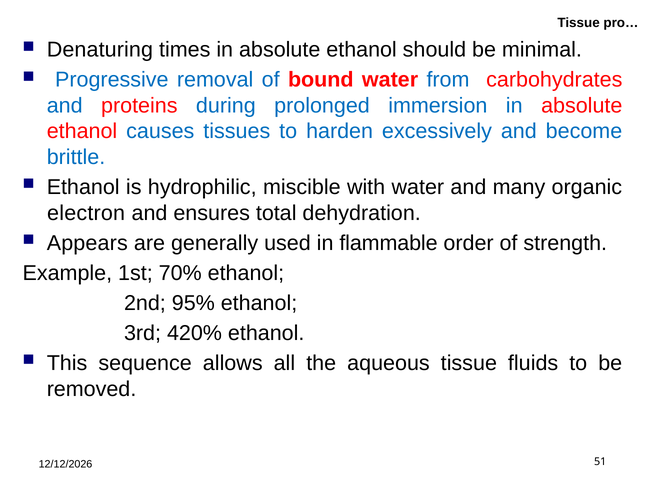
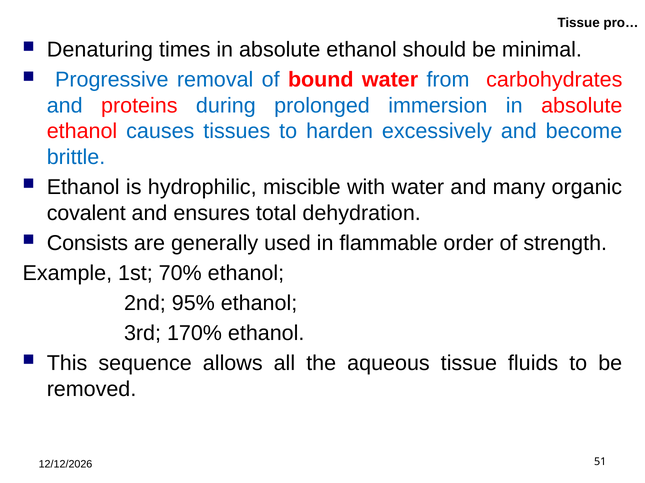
electron: electron -> covalent (86, 213)
Appears: Appears -> Consists (87, 243)
420%: 420% -> 170% (194, 334)
